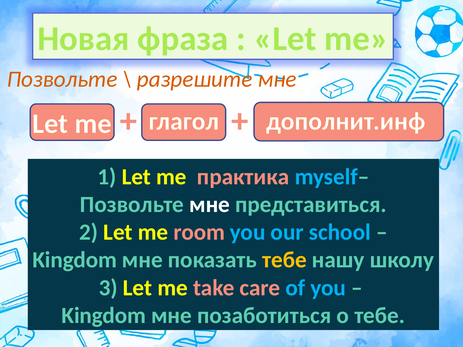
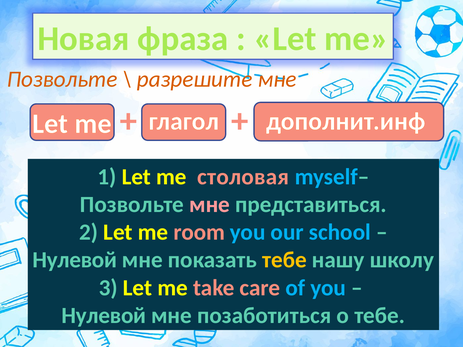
практика: практика -> столовая (243, 177)
мне colour: white -> pink (210, 205)
Kingdom: Kingdom -> Нулевой (75, 260)
Kingdom: Kingdom -> Нулевой (104, 316)
